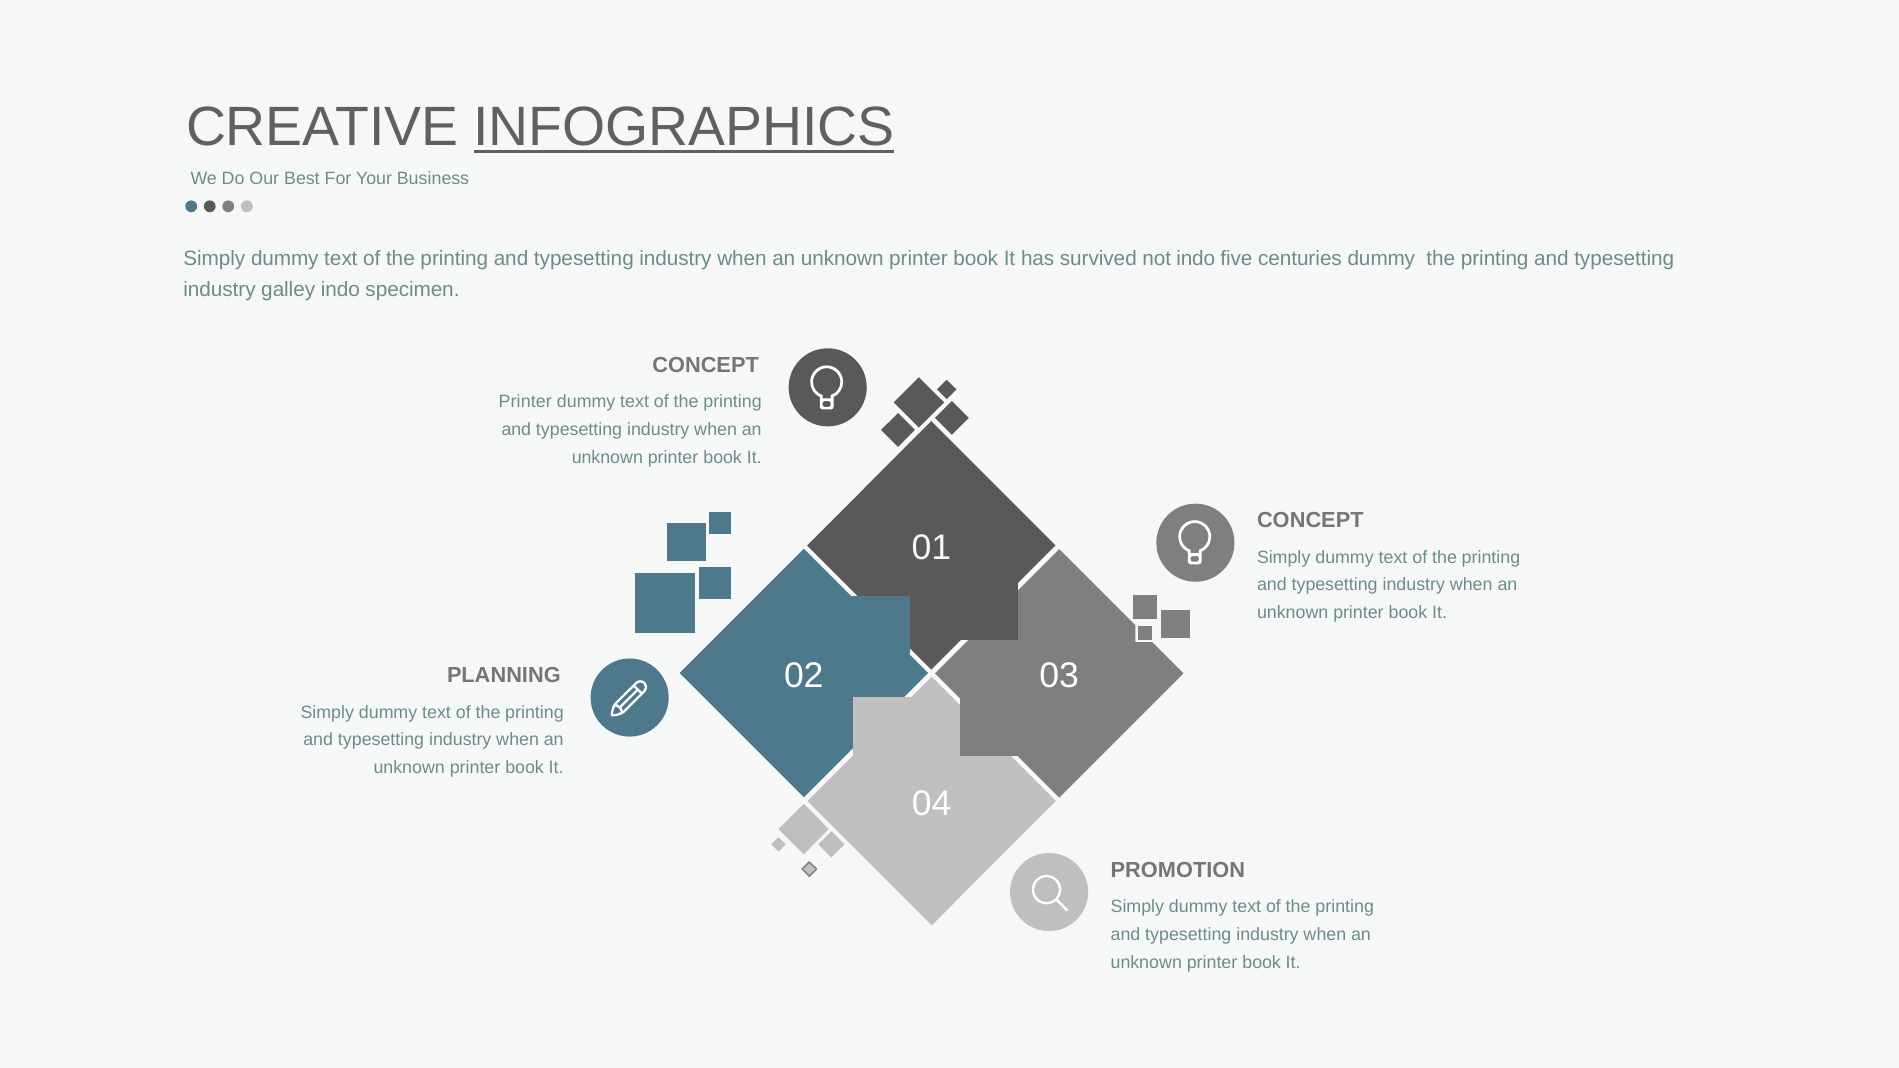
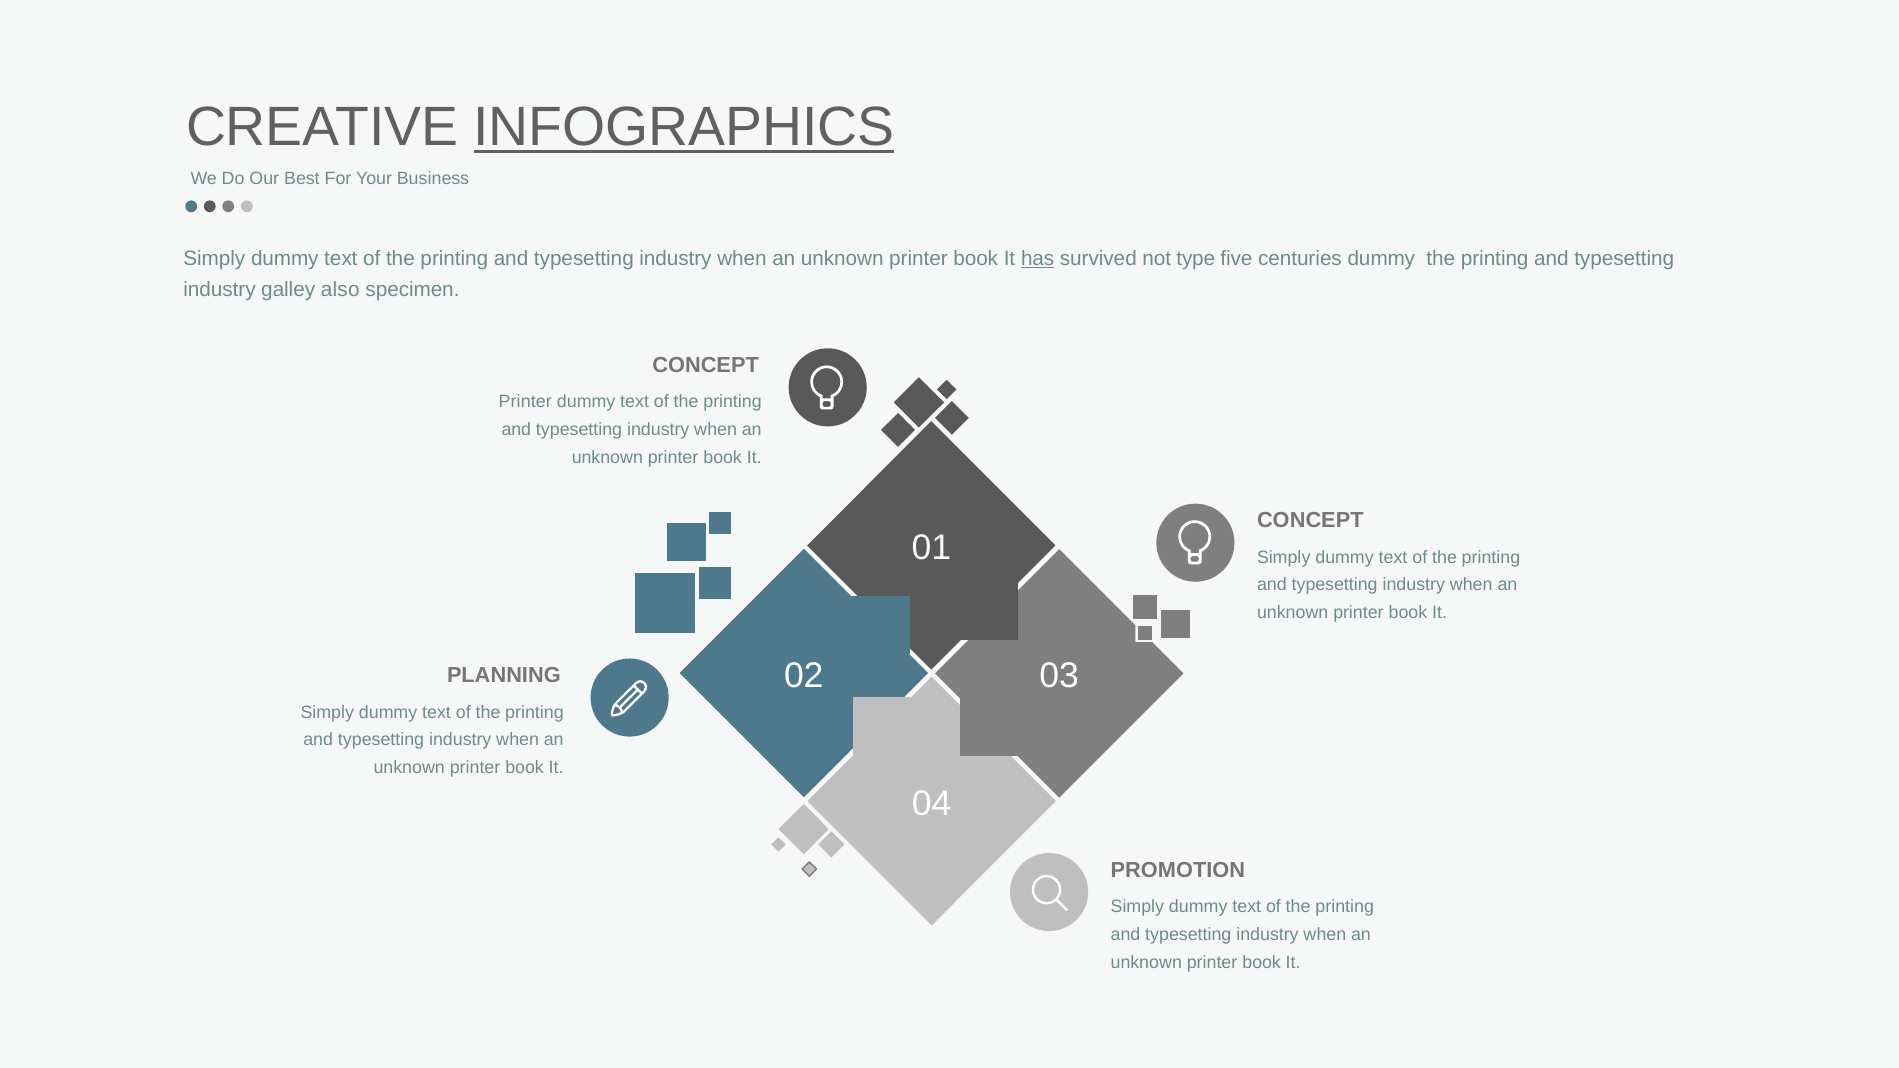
has underline: none -> present (1038, 258)
not indo: indo -> type (1196, 258)
galley indo: indo -> also (340, 290)
